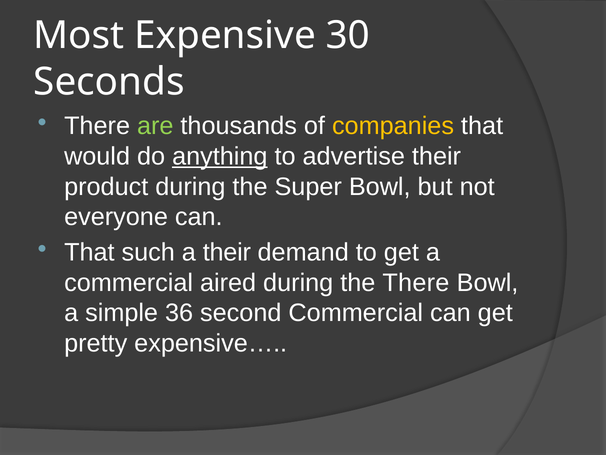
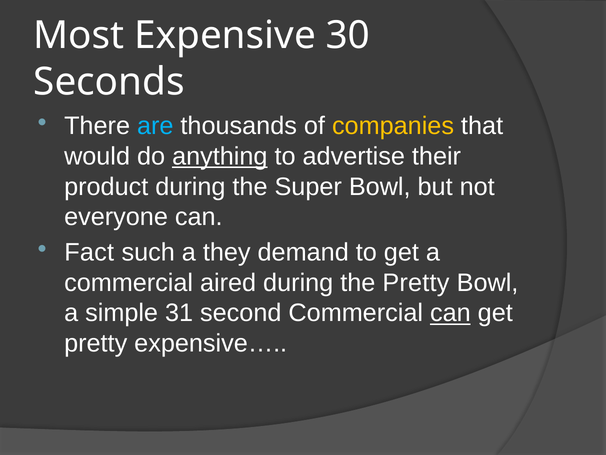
are colour: light green -> light blue (155, 126)
That: That -> Fact (89, 252)
a their: their -> they (227, 252)
the There: There -> Pretty (416, 283)
36: 36 -> 31 (179, 313)
can underline: none -> present (450, 313)
